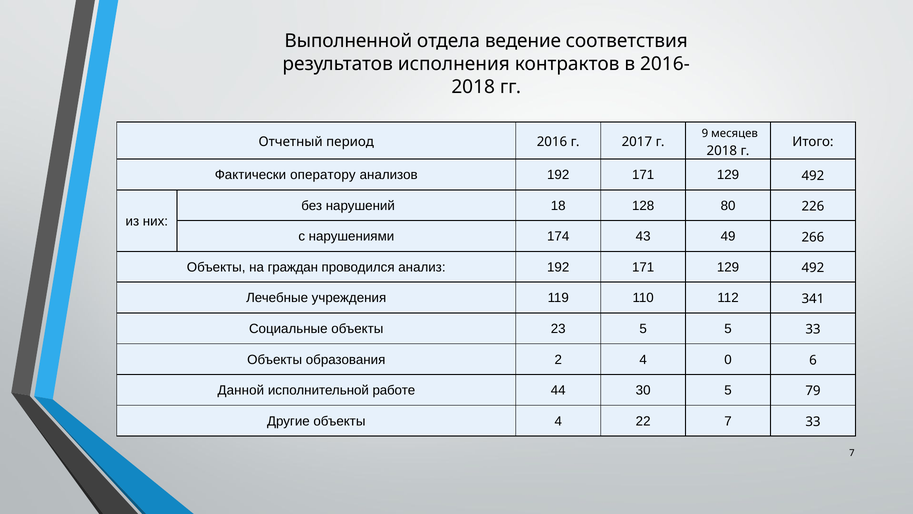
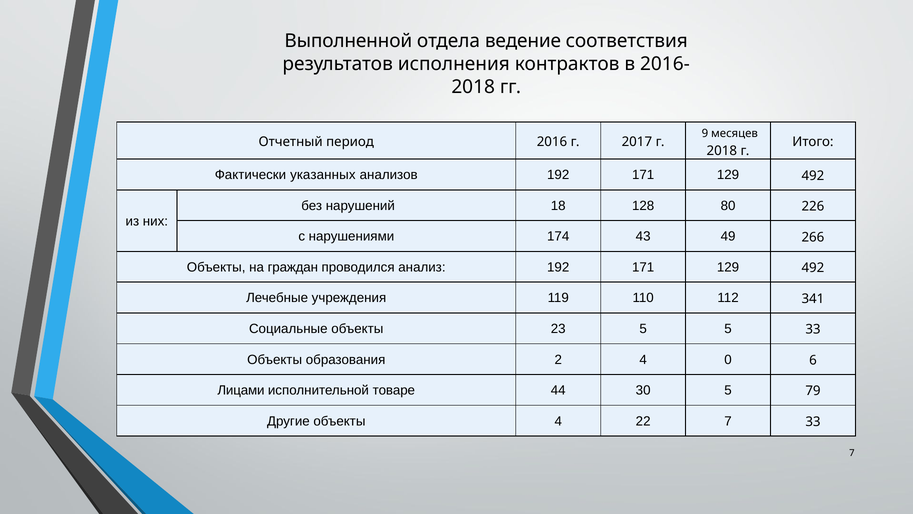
оператору: оператору -> указанных (323, 175)
Данной: Данной -> Лицами (241, 390)
работе: работе -> товаре (394, 390)
